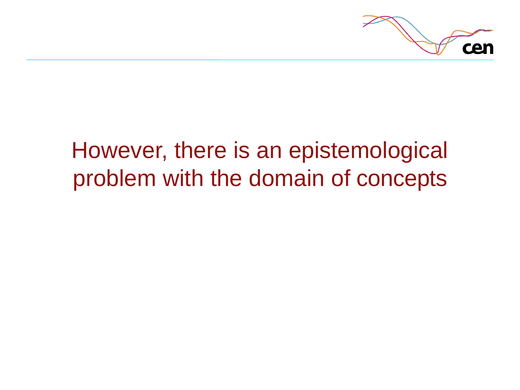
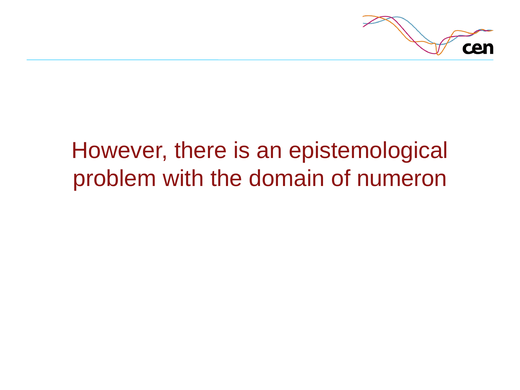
concepts: concepts -> numeron (402, 178)
